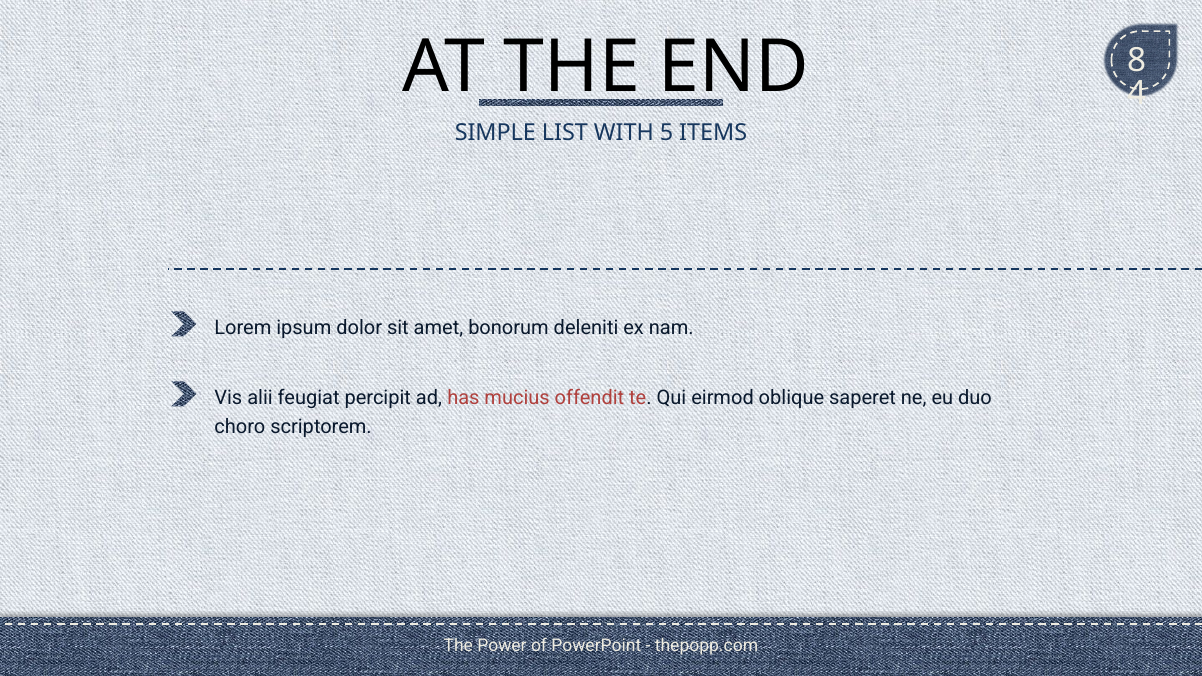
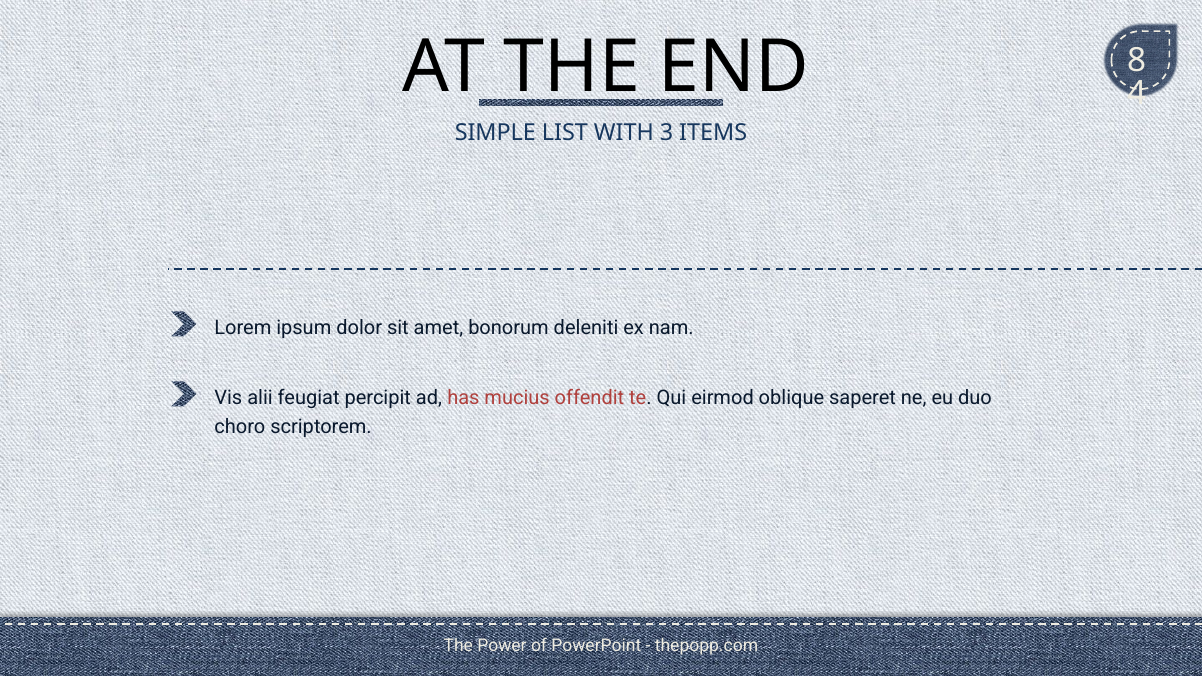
5: 5 -> 3 (667, 132)
